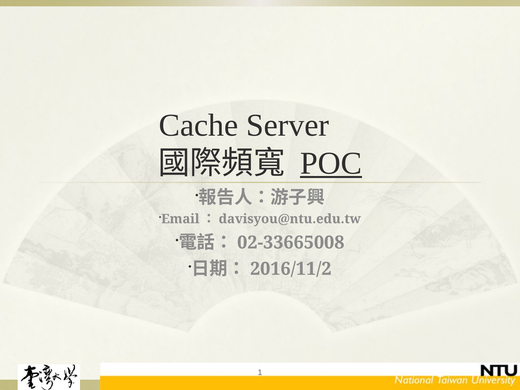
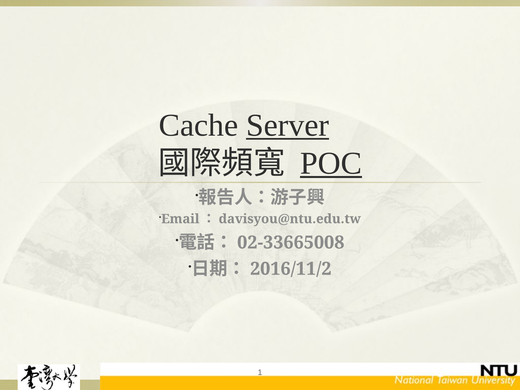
Server underline: none -> present (288, 125)
